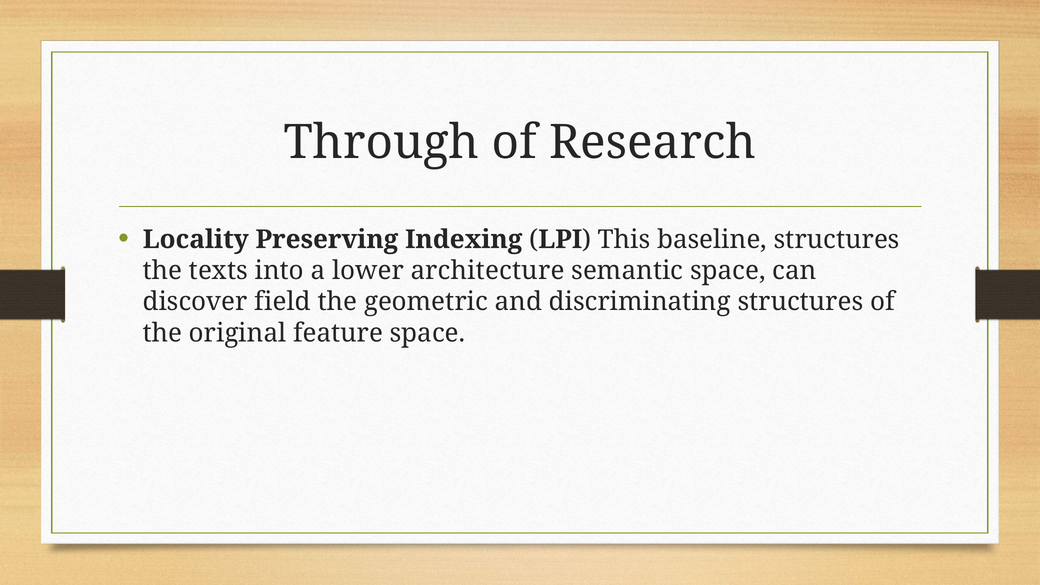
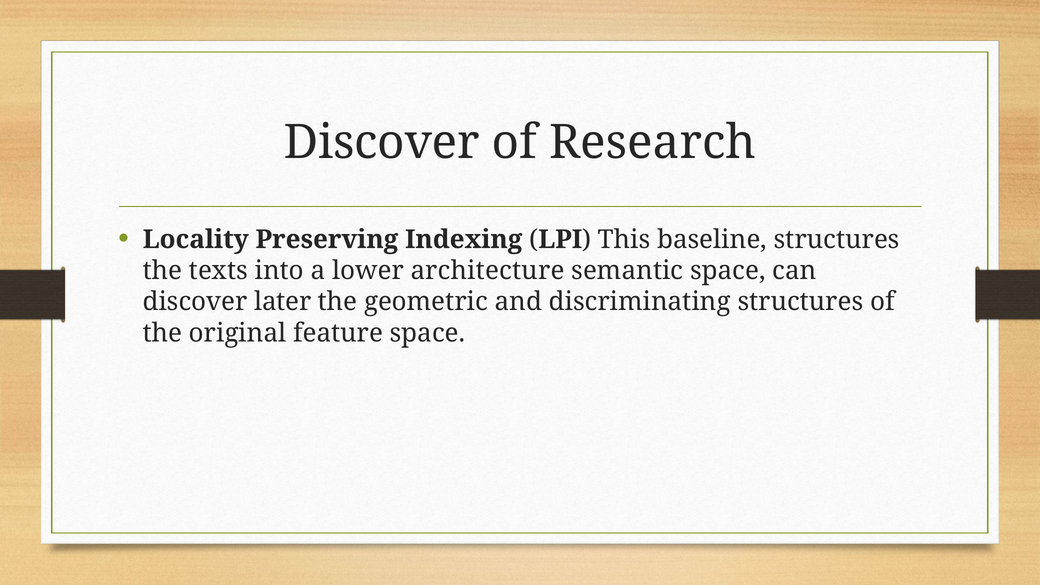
Through: Through -> Discover (382, 143)
field: field -> later (283, 302)
